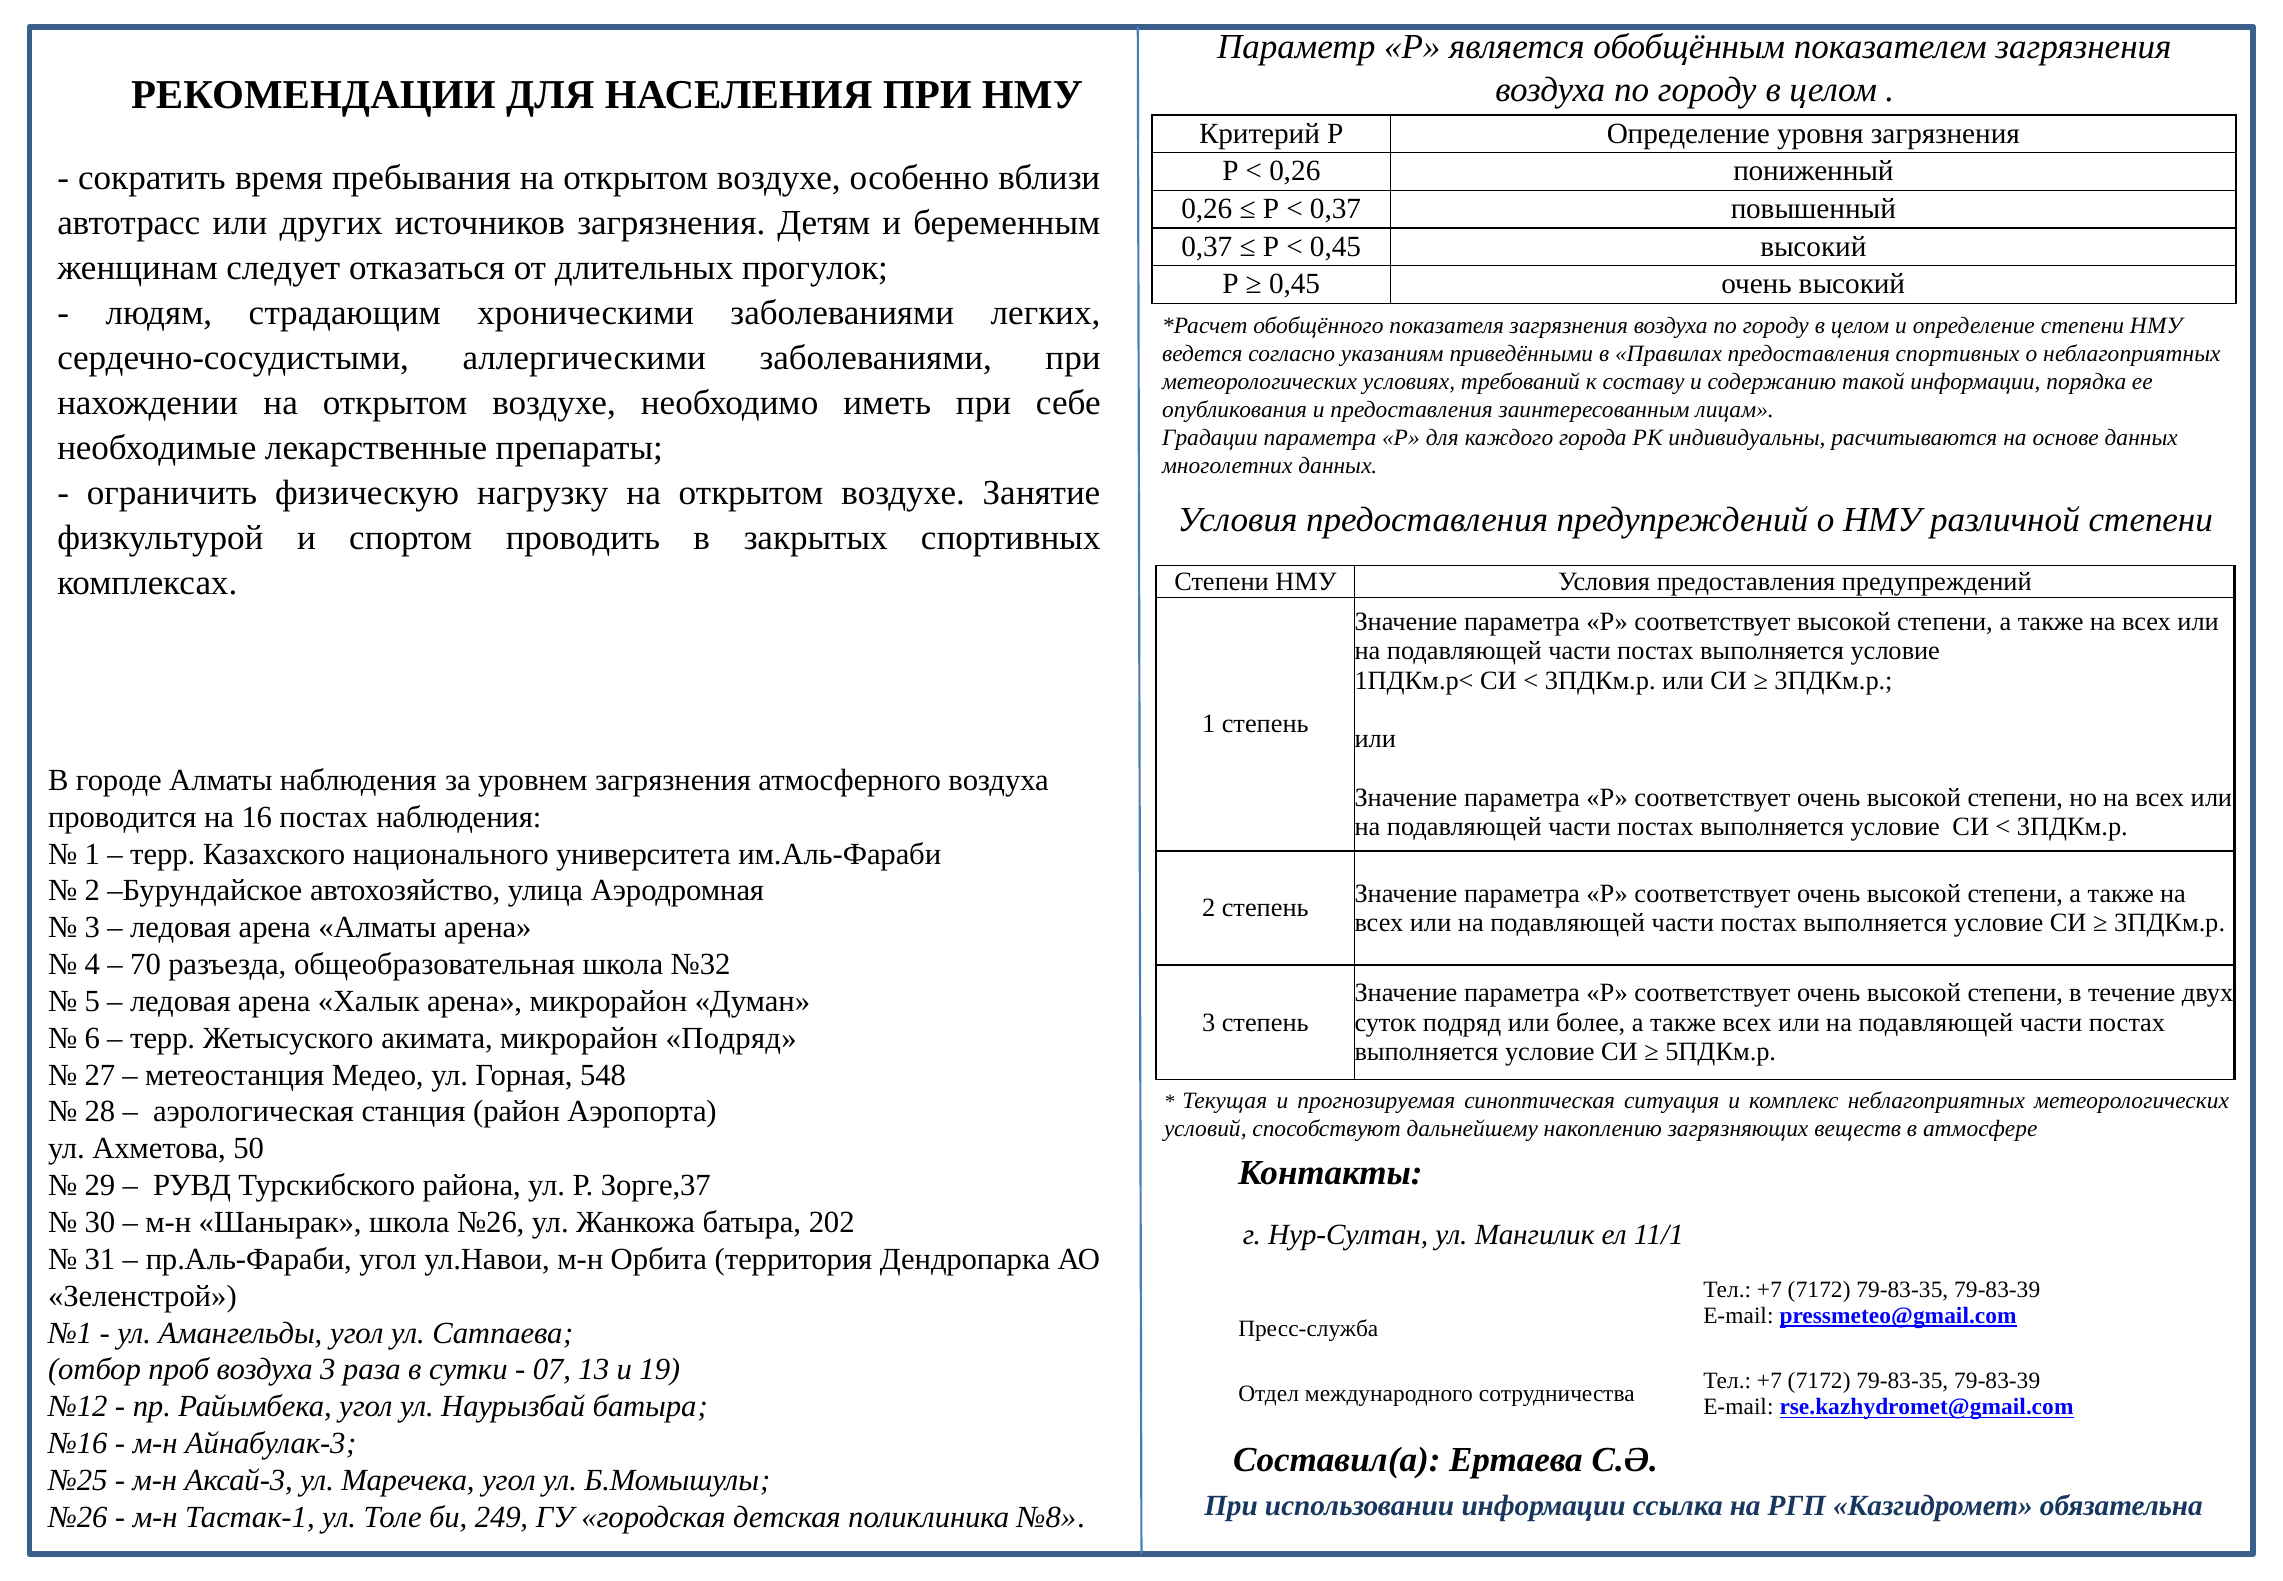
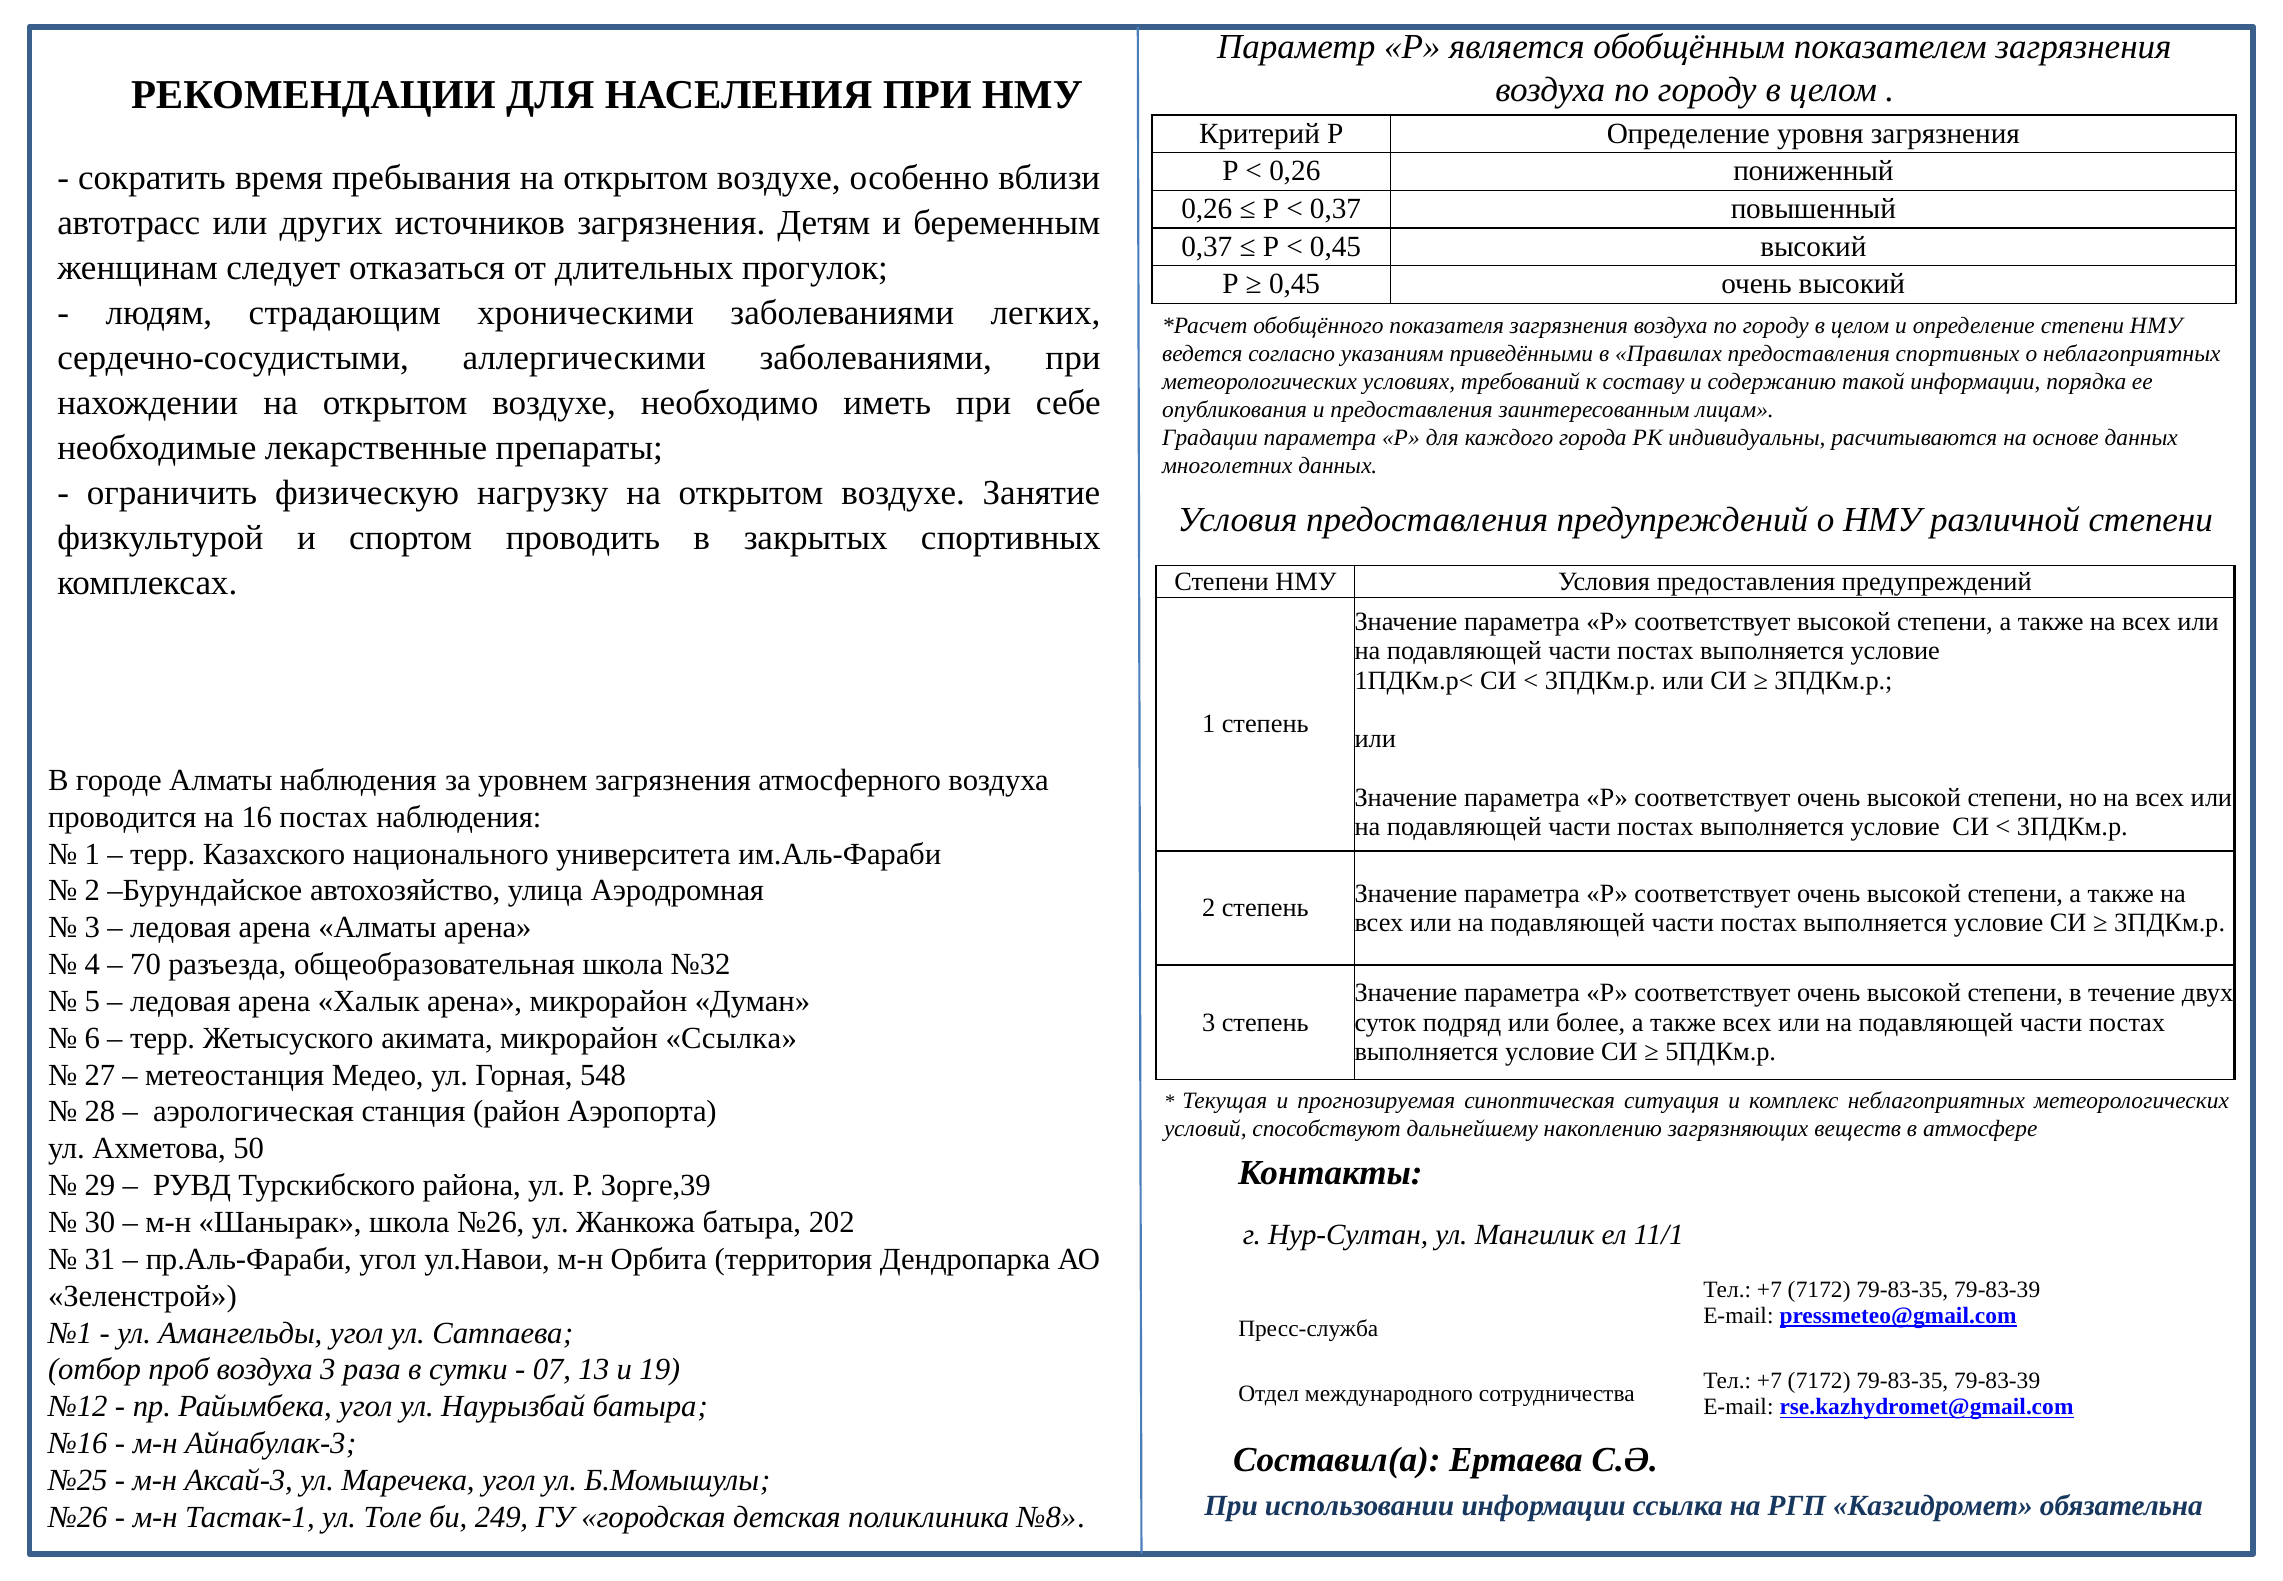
микрорайон Подряд: Подряд -> Ссылка (731, 1038)
Зорге,37: Зорге,37 -> Зорге,39 (656, 1185)
